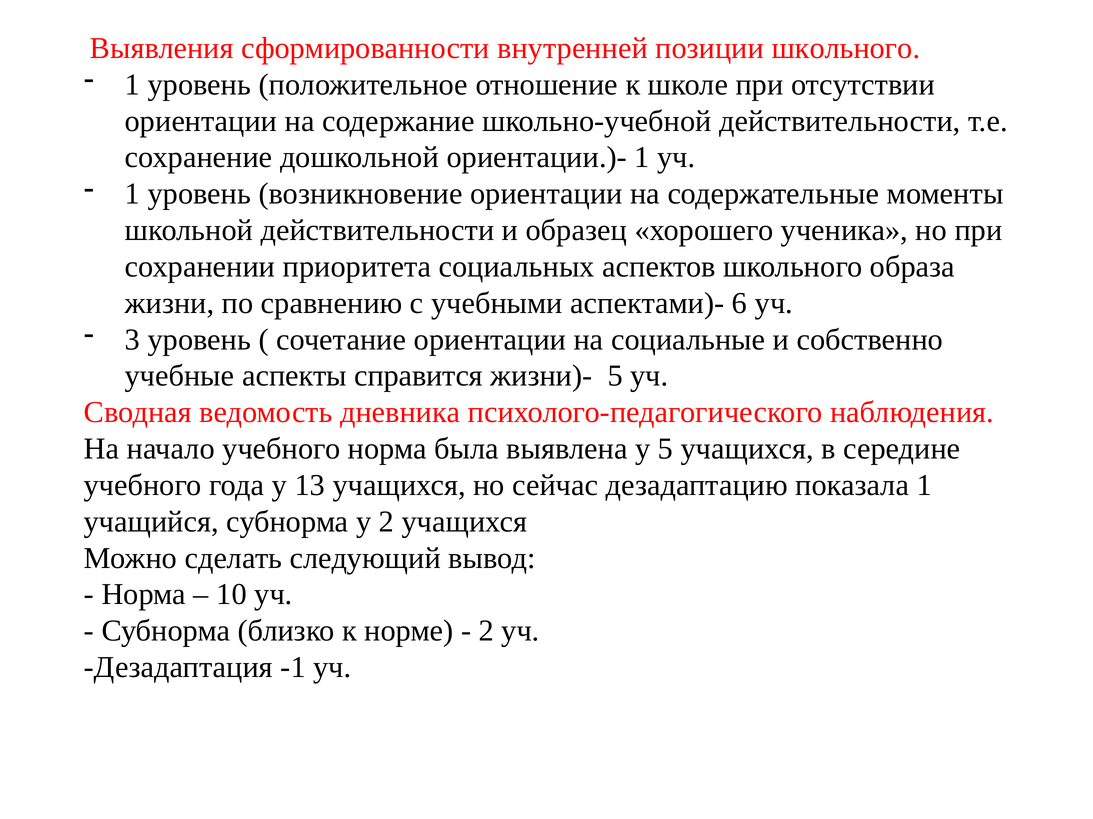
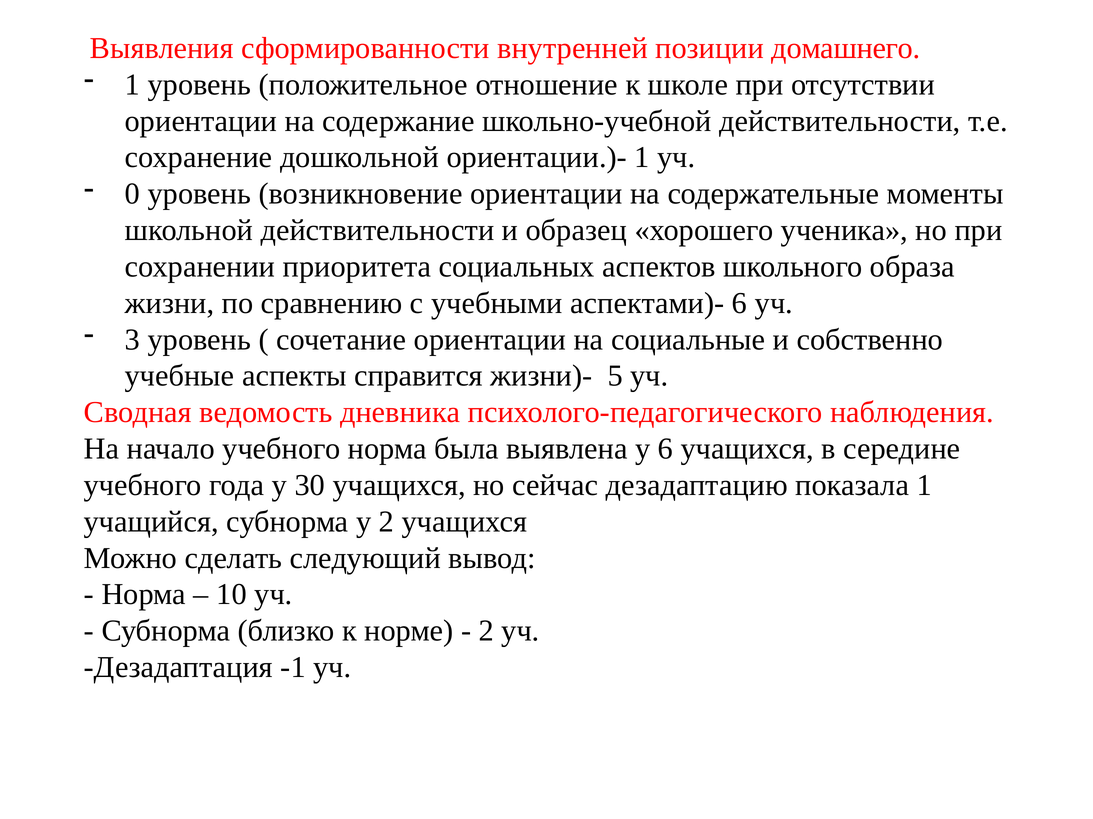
позиции школьного: школьного -> домашнего (846, 48)
1: 1 -> 0 (132, 194)
у 5: 5 -> 6 (665, 449)
13: 13 -> 30 (310, 486)
